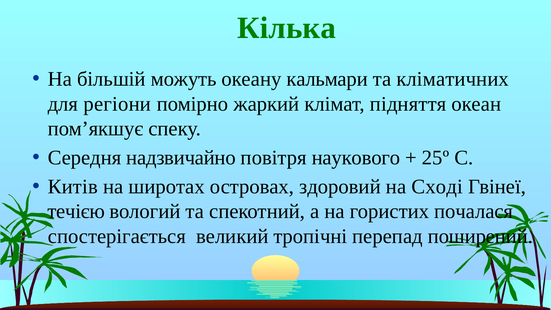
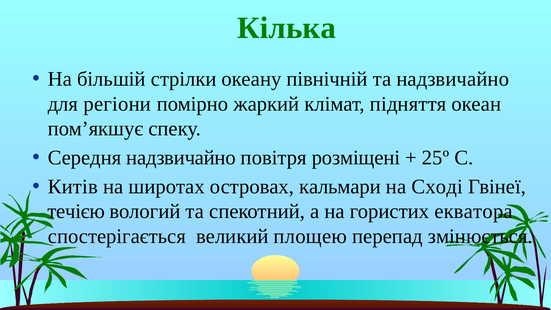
можуть: можуть -> стрілки (184, 79)
кальмари: кальмари -> північній (327, 79)
та кліматичних: кліматичних -> надзвичайно (453, 79)
наукового: наукового -> розміщені (356, 158)
здоровий: здоровий -> кальмари (340, 187)
почалася: почалася -> екватора (474, 211)
тропічні: тропічні -> площею (310, 236)
поширений: поширений -> змінюється (480, 236)
